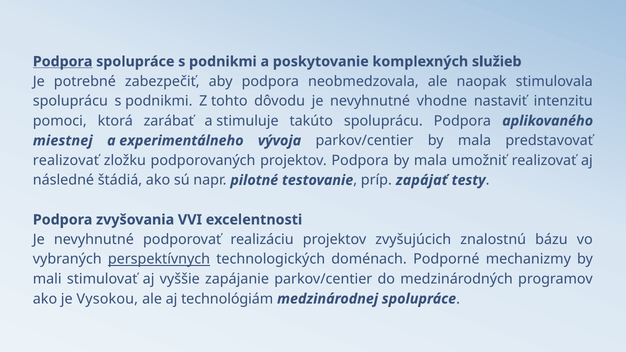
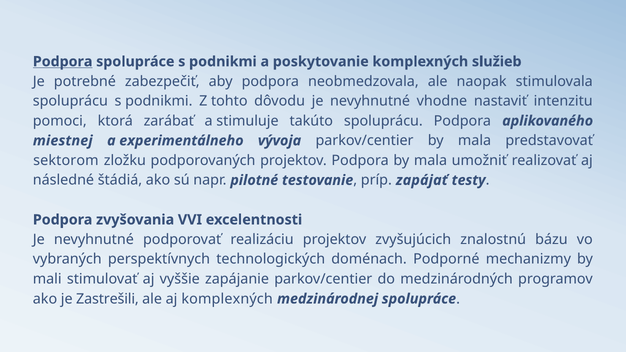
realizovať: realizovať -> sektorom (66, 161)
perspektívnych underline: present -> none (159, 259)
Vysokou: Vysokou -> Zastrešili (107, 299)
aj technológiám: technológiám -> komplexných (227, 299)
